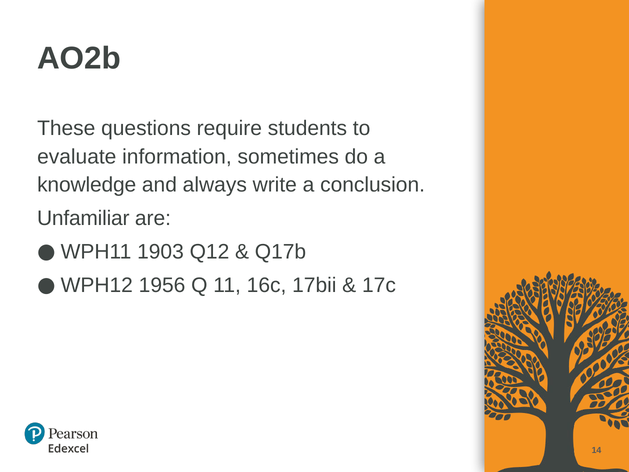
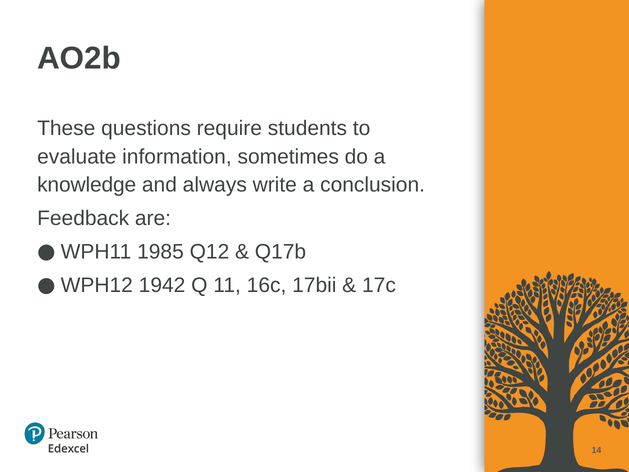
Unfamiliar: Unfamiliar -> Feedback (83, 218)
1903: 1903 -> 1985 (160, 252)
1956: 1956 -> 1942 (162, 285)
